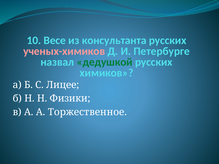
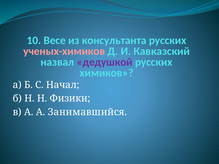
Петербурге: Петербурге -> Кавказский (162, 51)
дедушкой colour: green -> purple (105, 62)
Лицее: Лицее -> Начал (63, 85)
Торжественное: Торжественное -> Занимавшийся (87, 112)
